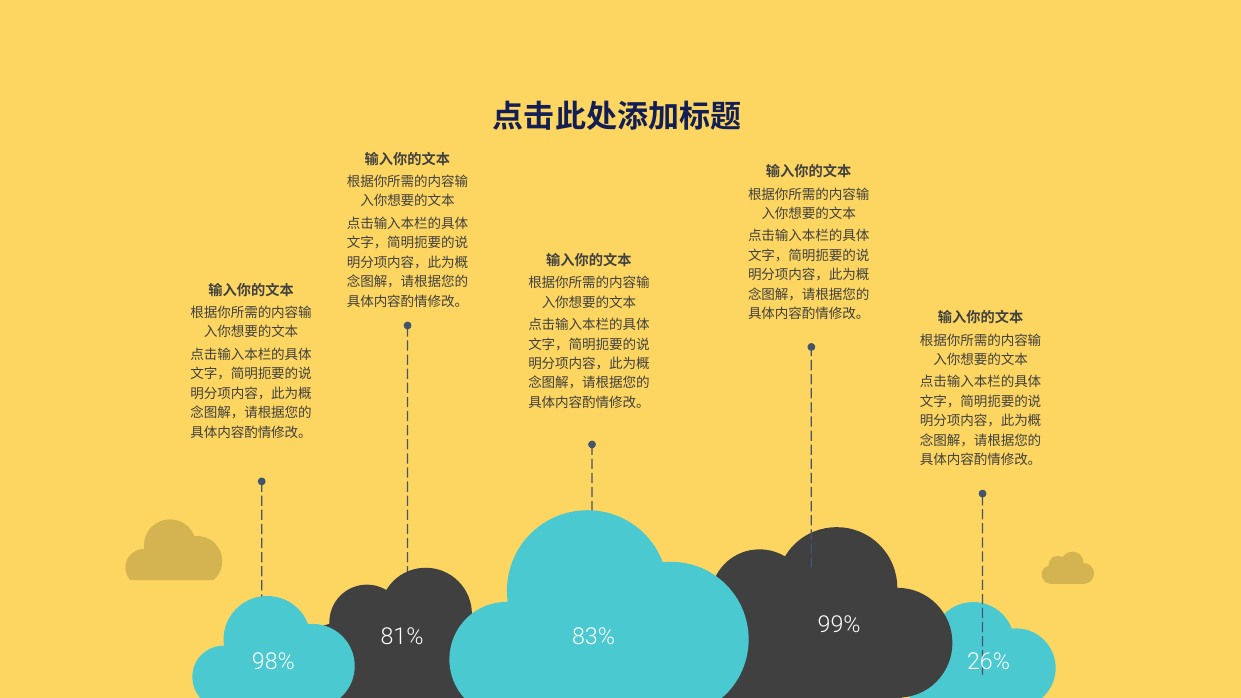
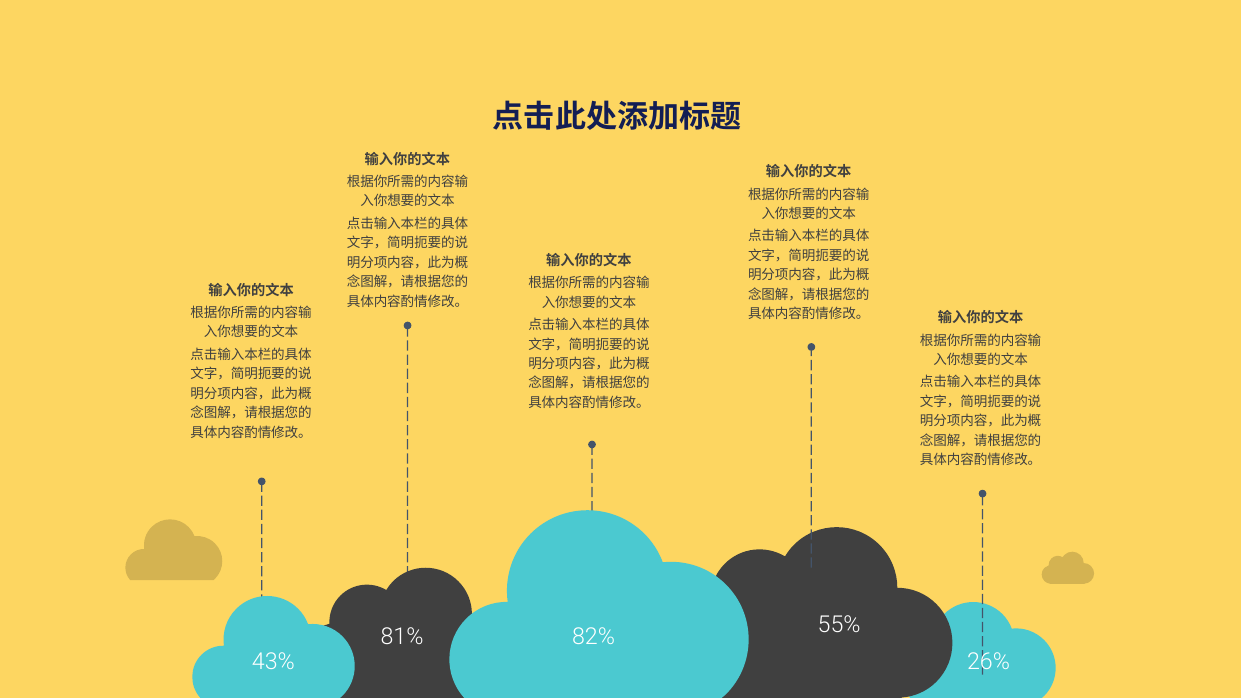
99%: 99% -> 55% (839, 625)
83%: 83% -> 82% (594, 637)
98%: 98% -> 43% (273, 662)
